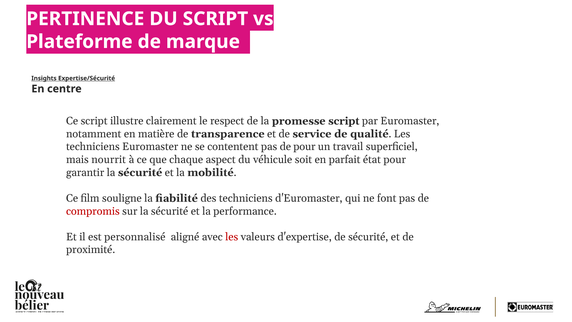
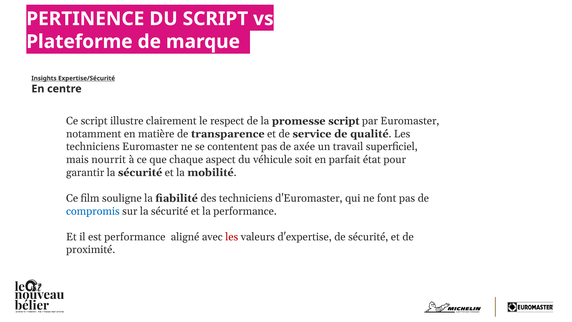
de pour: pour -> axée (304, 147)
compromis colour: red -> blue (93, 211)
est personnalisé: personnalisé -> performance (135, 237)
